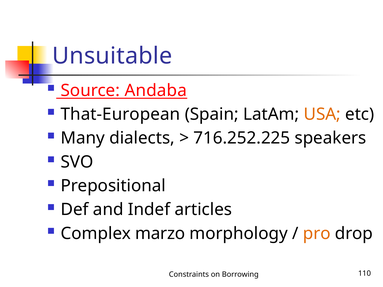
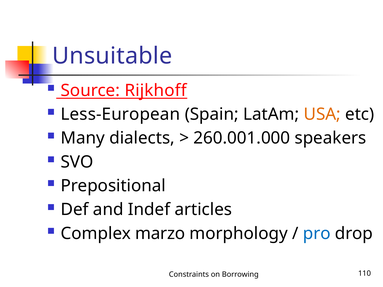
Andaba: Andaba -> Rijkhoff (156, 91)
That-European: That-European -> Less-European (120, 114)
716.252.225: 716.252.225 -> 260.001.000 (242, 138)
pro colour: orange -> blue (317, 234)
